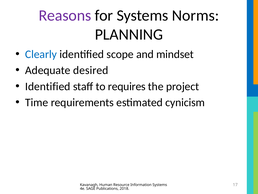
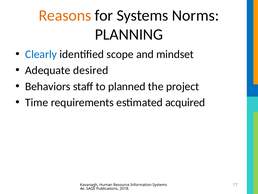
Reasons colour: purple -> orange (65, 16)
Identified: Identified -> Behaviors (48, 86)
requires: requires -> planned (127, 86)
cynicism: cynicism -> acquired (185, 102)
